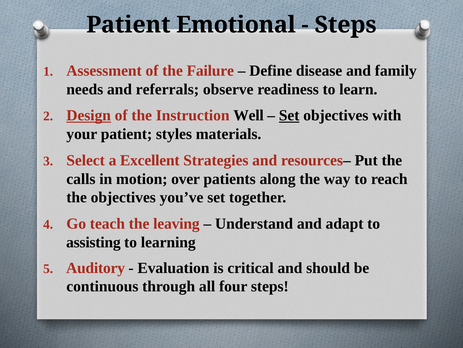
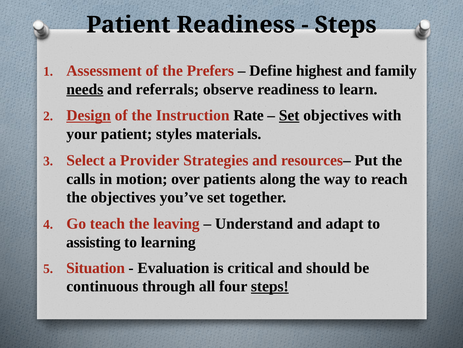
Patient Emotional: Emotional -> Readiness (236, 25)
Failure: Failure -> Prefers (210, 71)
disease: disease -> highest (319, 71)
needs underline: none -> present (85, 89)
Well: Well -> Rate (249, 115)
Excellent: Excellent -> Provider (150, 160)
Auditory: Auditory -> Situation (96, 267)
steps underline: none -> present (270, 286)
